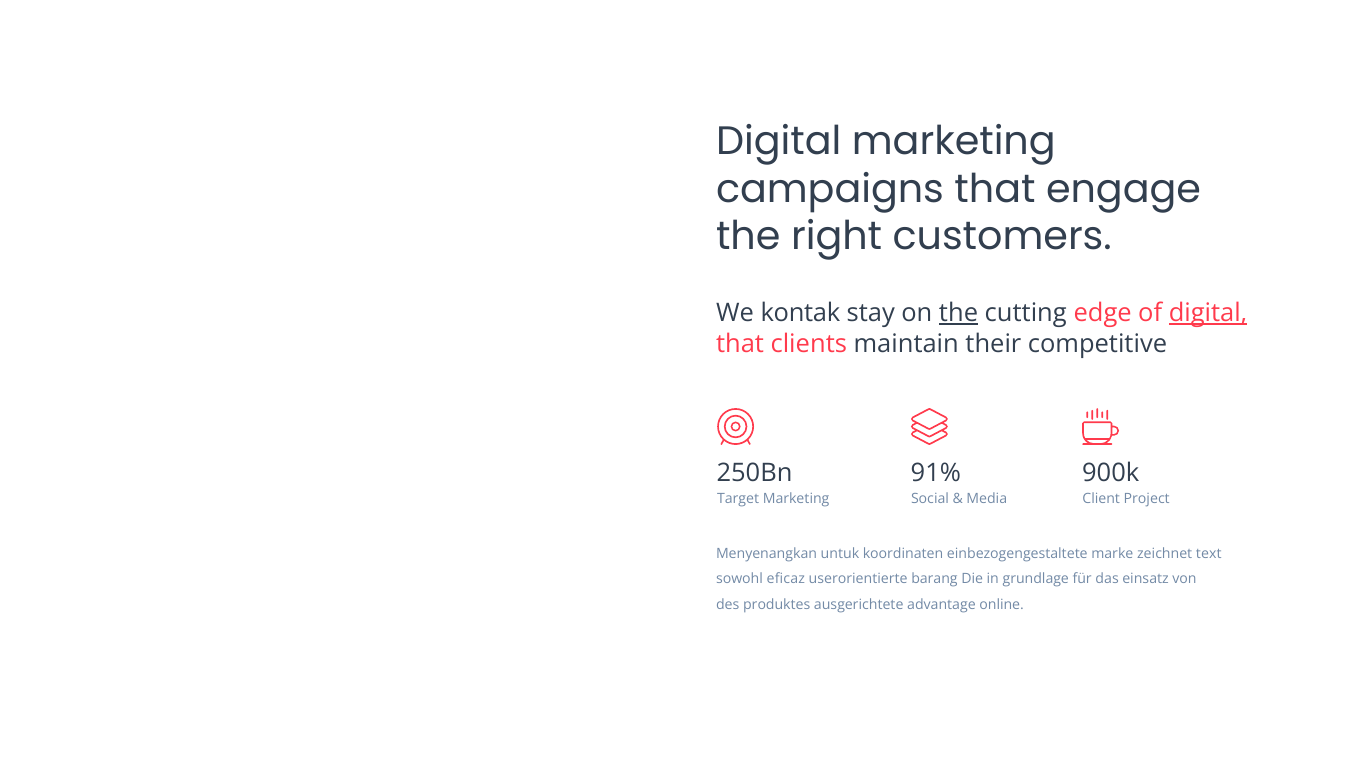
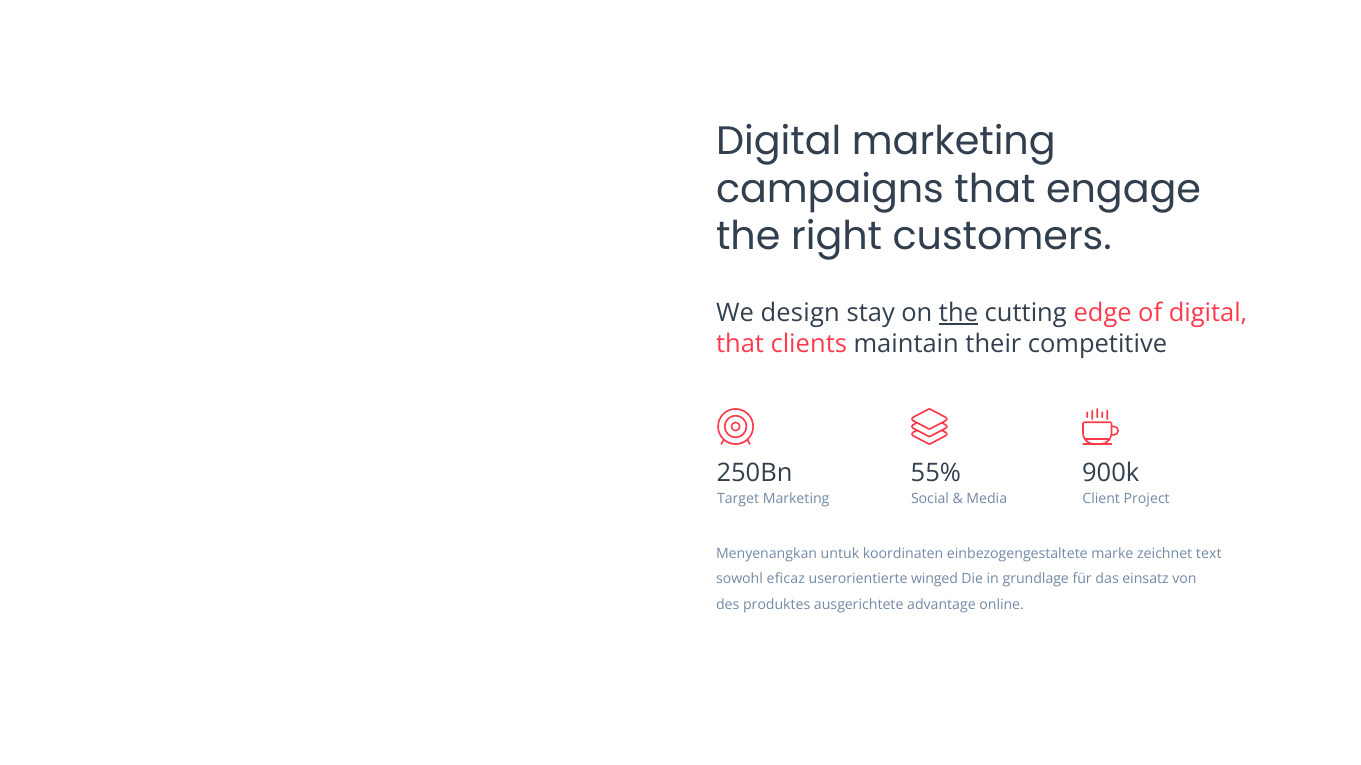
kontak: kontak -> design (800, 313)
digital underline: present -> none (1208, 313)
91%: 91% -> 55% (936, 473)
barang: barang -> winged (935, 579)
